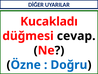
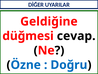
Kucakladı: Kucakladı -> Geldiğine (49, 21)
